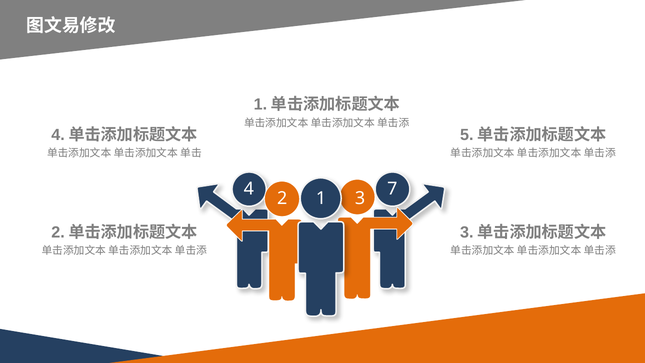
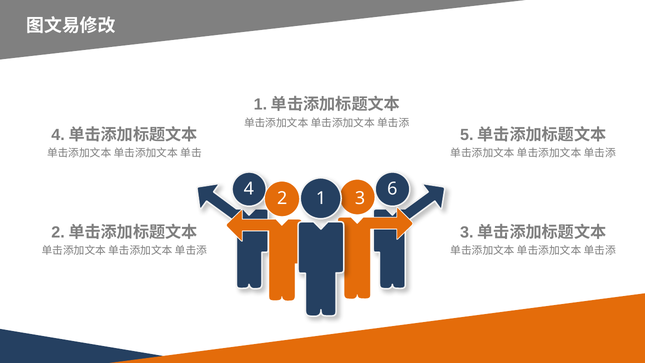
7: 7 -> 6 (392, 189)
